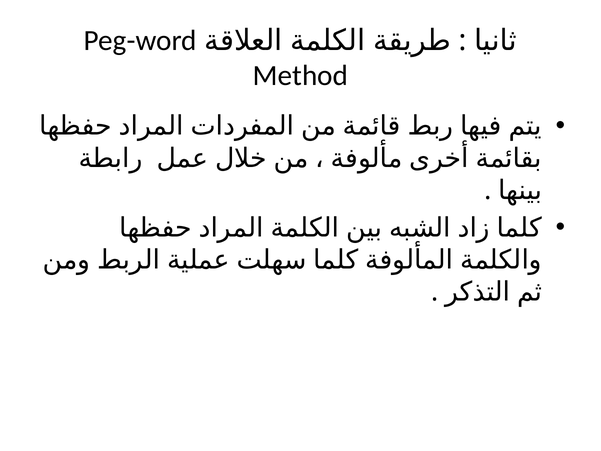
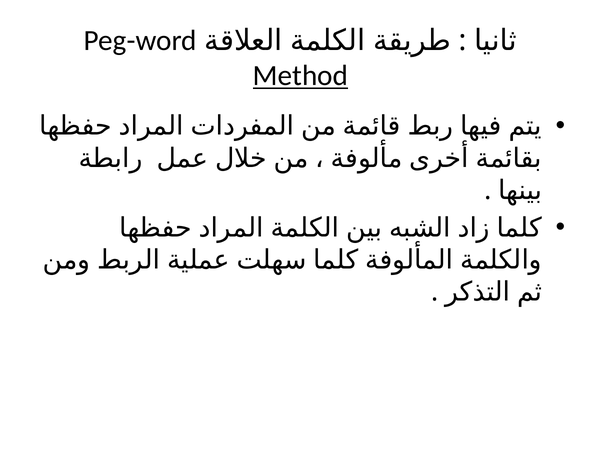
Method underline: none -> present (300, 76)
